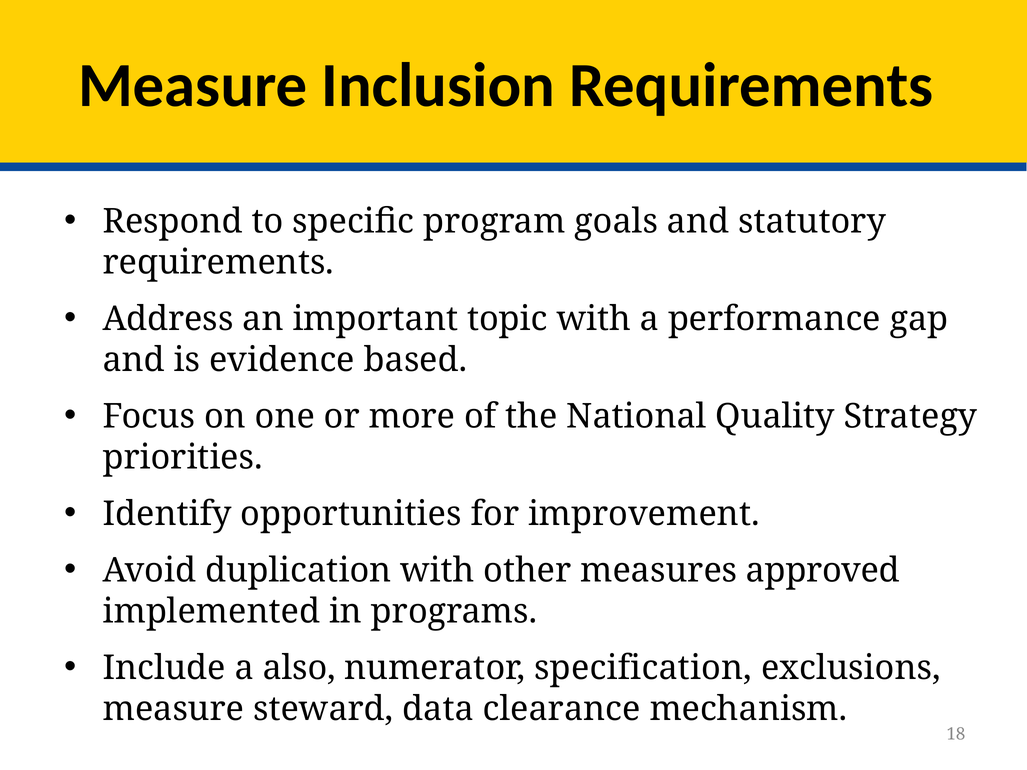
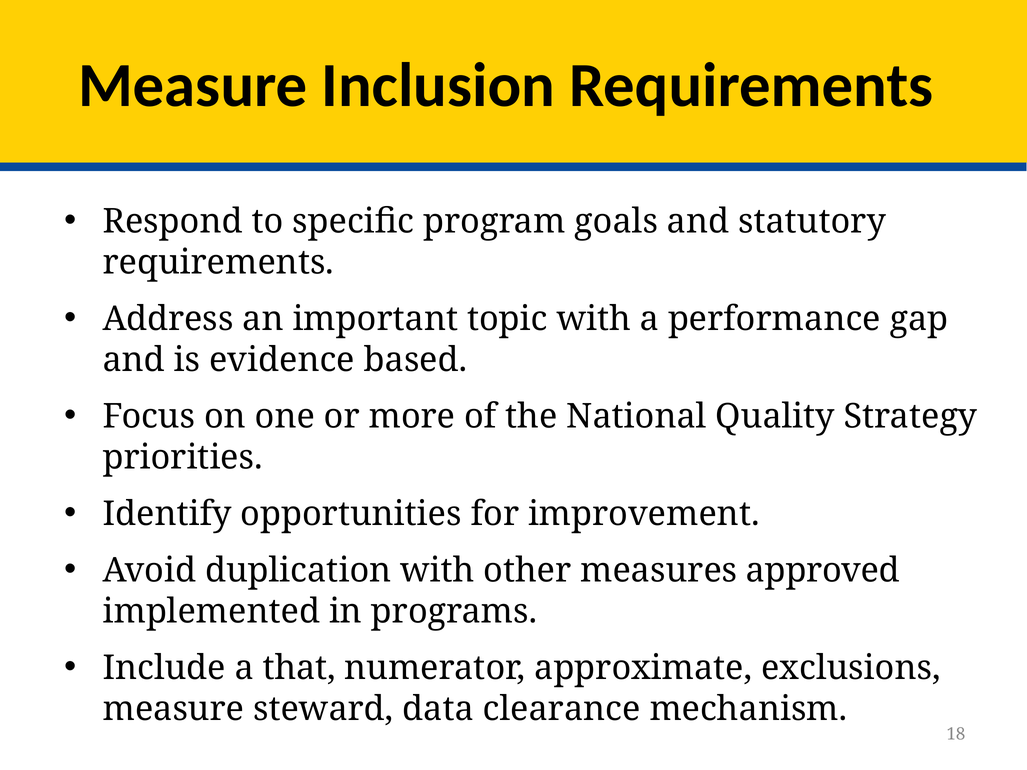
also: also -> that (299, 668)
specification: specification -> approximate (643, 668)
